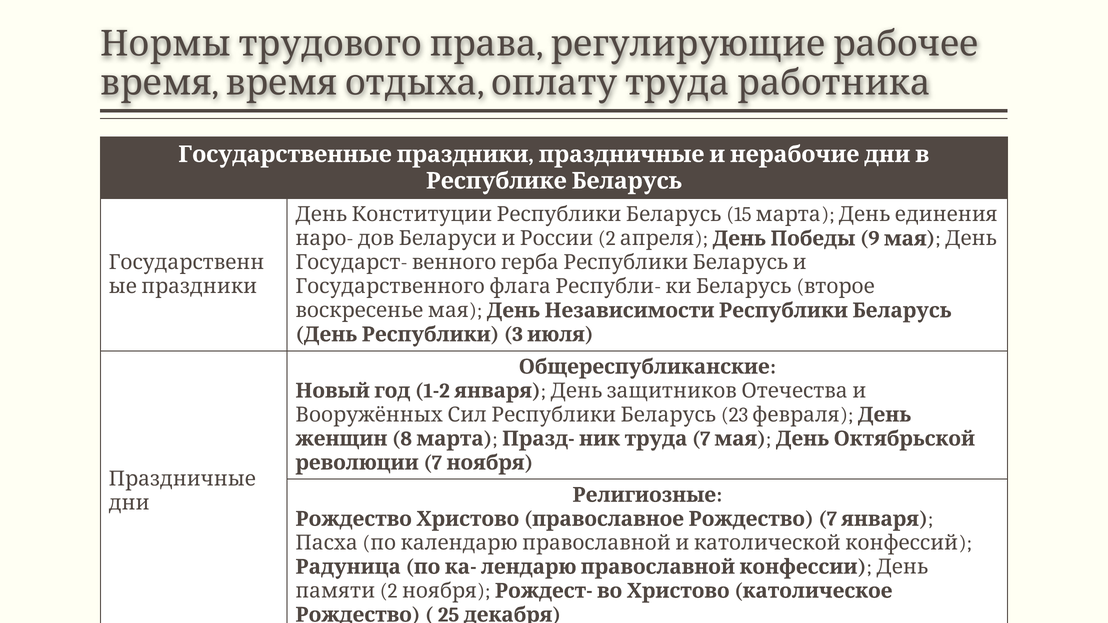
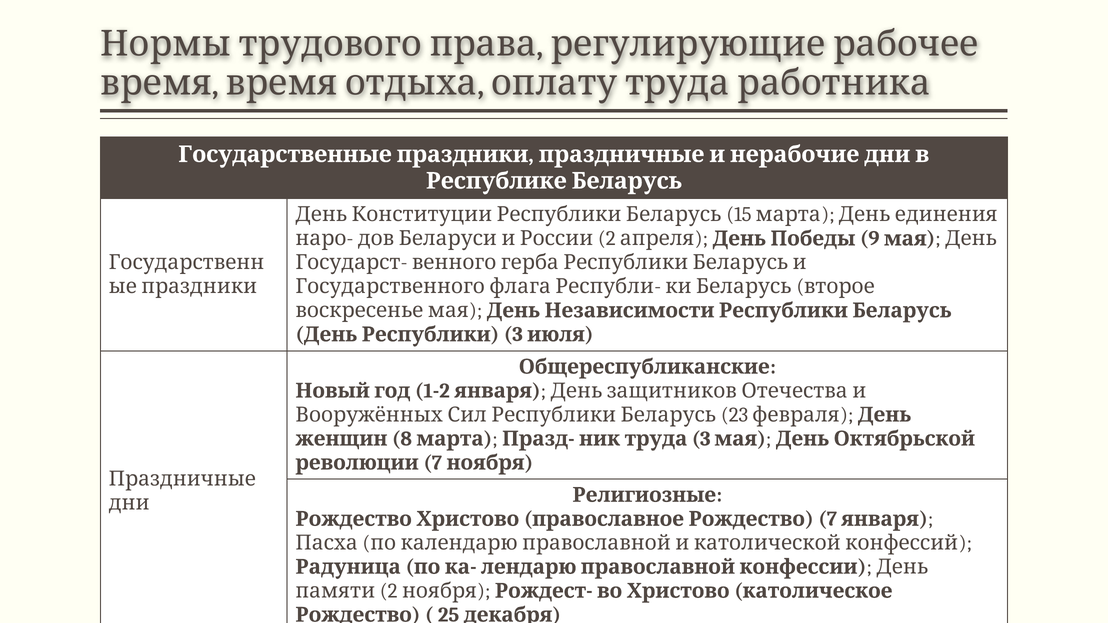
7: 7 -> 3 (701, 439)
